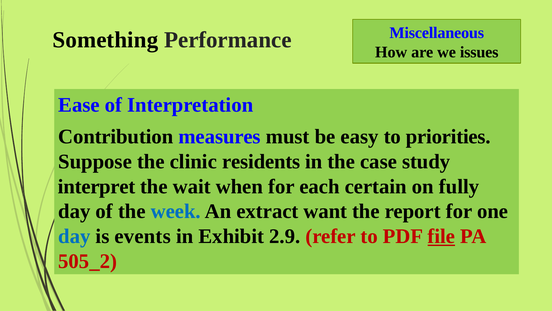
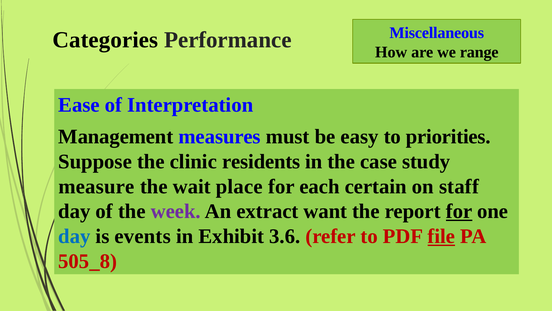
Something: Something -> Categories (105, 40)
issues: issues -> range (479, 52)
Contribution: Contribution -> Management (116, 137)
interpret: interpret -> measure (96, 186)
when: when -> place (239, 186)
fully: fully -> staff (459, 186)
week colour: blue -> purple (176, 211)
for underline: none -> present (459, 211)
2.9: 2.9 -> 3.6 (285, 236)
505_2: 505_2 -> 505_8 (88, 261)
